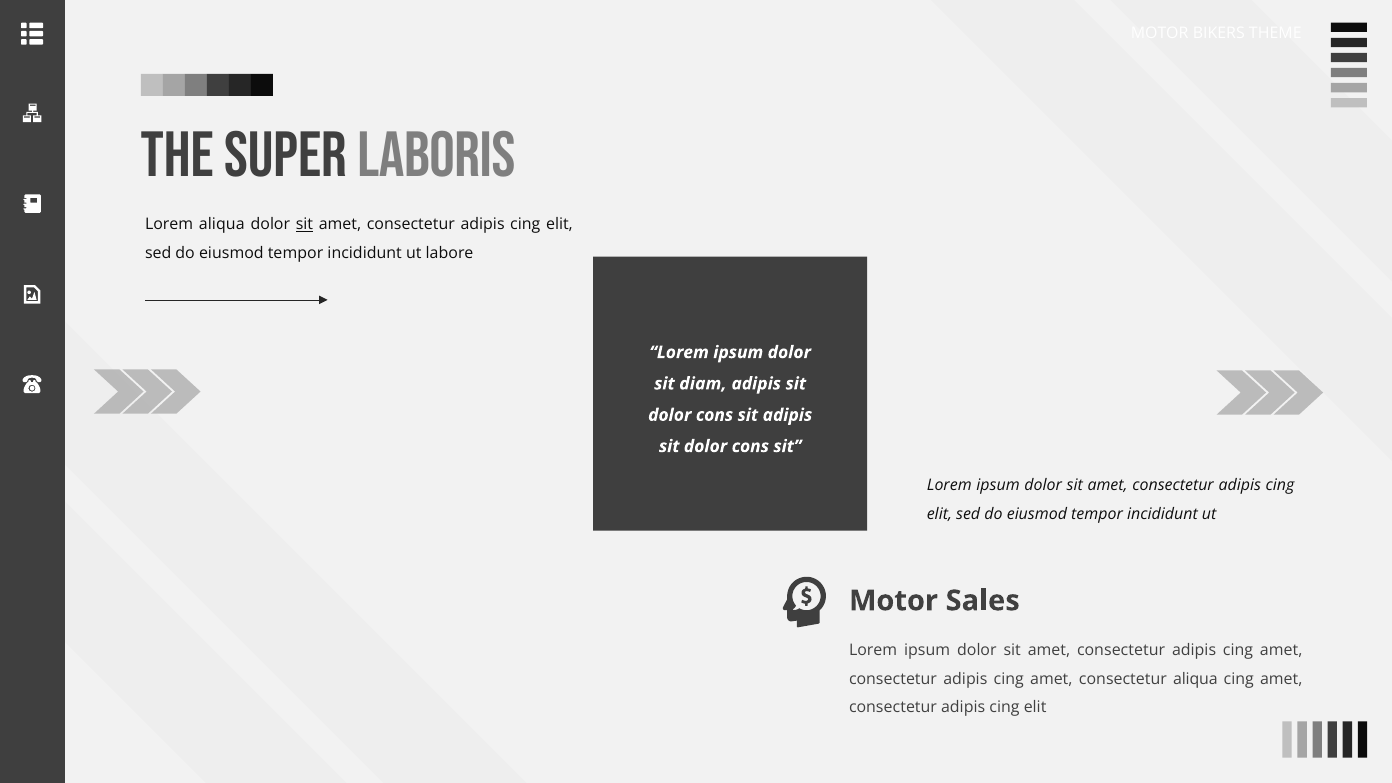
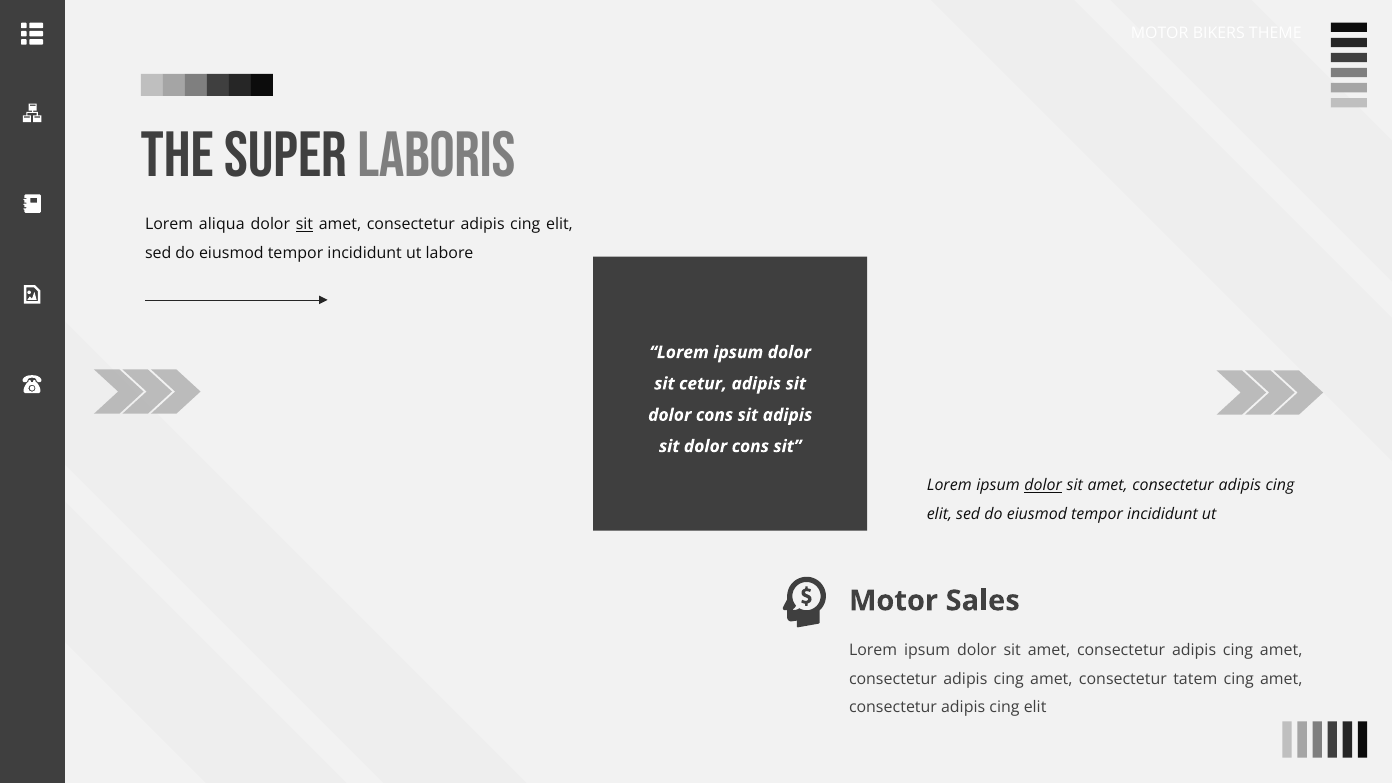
diam: diam -> cetur (703, 384)
dolor underline: none -> present (1043, 485)
consectetur aliqua: aliqua -> tatem (1195, 679)
